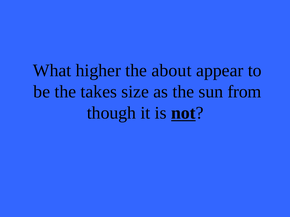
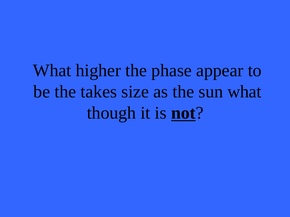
about: about -> phase (172, 71)
sun from: from -> what (244, 92)
